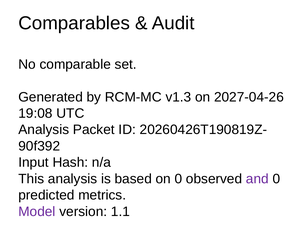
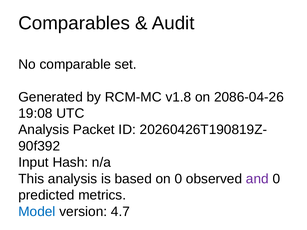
v1.3: v1.3 -> v1.8 (178, 97)
2027-04-26: 2027-04-26 -> 2086-04-26 (249, 97)
Model colour: purple -> blue (37, 212)
1.1: 1.1 -> 4.7 (120, 212)
